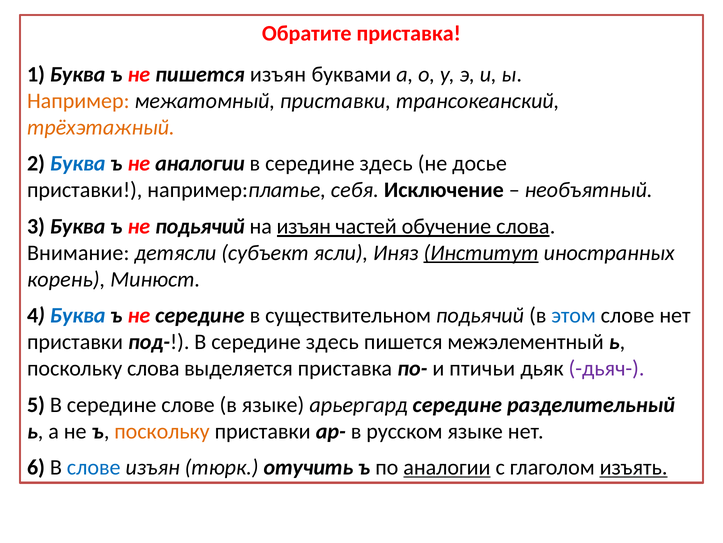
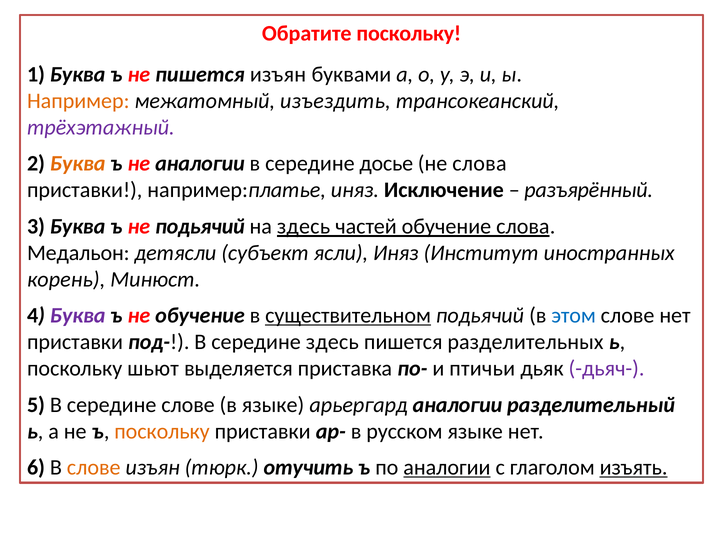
Обратите приставка: приставка -> поскольку (409, 33)
межатомный приставки: приставки -> изъездить (335, 101)
трёхэтажный colour: orange -> purple (101, 127)
Буква colour: blue -> orange (78, 163)
здесь: здесь -> досье (386, 163)
не досье: досье -> слова (479, 163)
например:платье себя: себя -> иняз (355, 190)
необъятный: необъятный -> разъярённый (589, 190)
на изъян: изъян -> здесь (304, 226)
Внимание: Внимание -> Медальон (78, 252)
Институт underline: present -> none (481, 252)
Буква colour: blue -> purple (78, 315)
не середине: середине -> обучение (200, 315)
существительном underline: none -> present (348, 315)
межэлементный: межэлементный -> разделительных (525, 342)
поскольку слова: слова -> шьют (153, 368)
арьергард середине: середине -> аналогии (457, 404)
слове colour: blue -> orange (94, 467)
